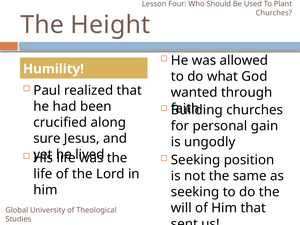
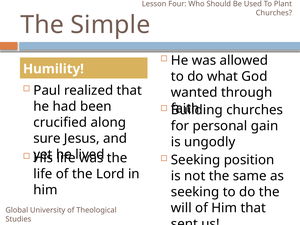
Height: Height -> Simple (110, 25)
